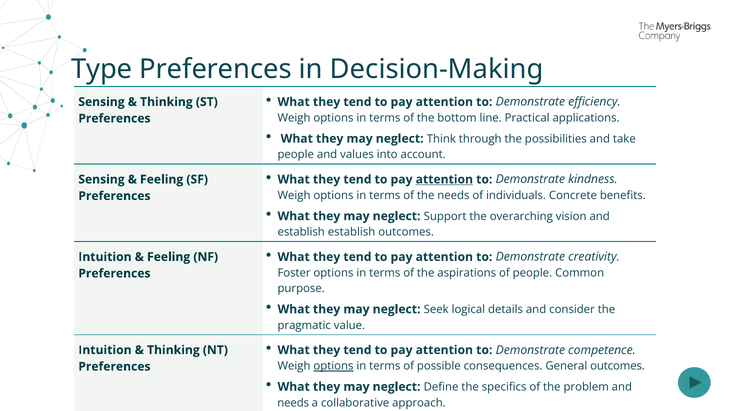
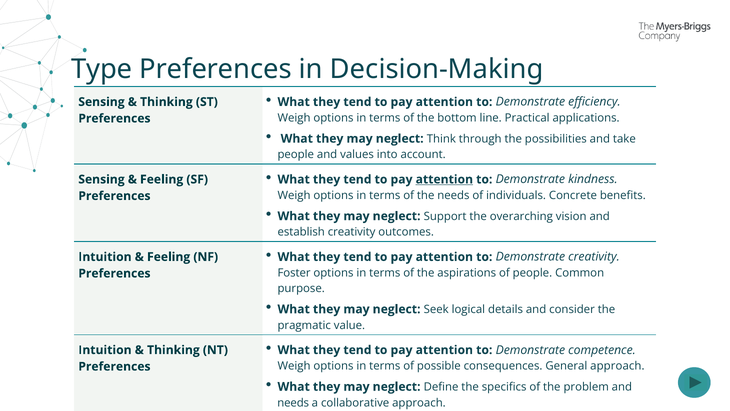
establish establish: establish -> creativity (352, 232)
options underline: present -> none (333, 366)
General outcomes: outcomes -> approach (617, 366)
